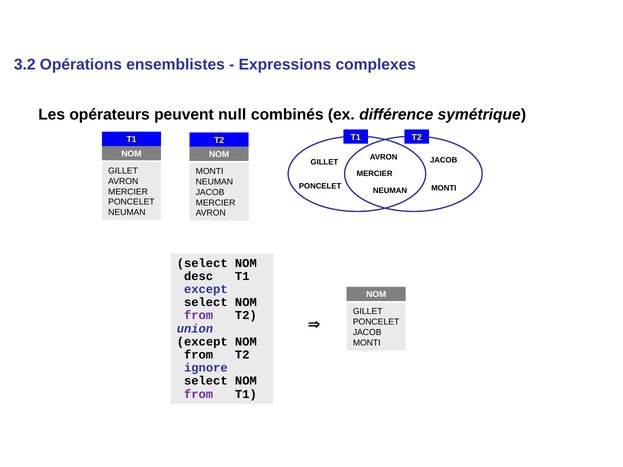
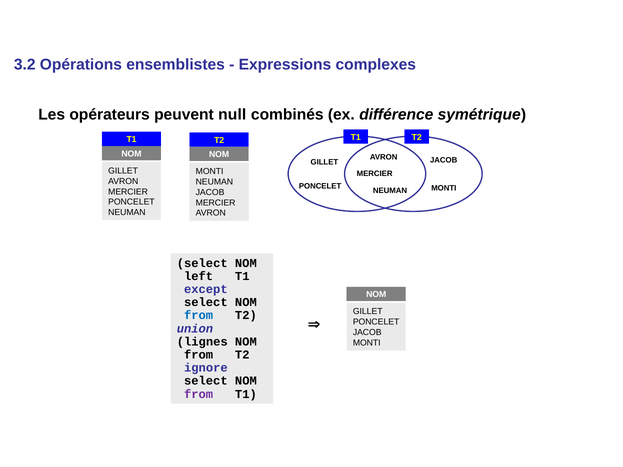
desc: desc -> left (199, 276)
from colour: purple -> blue (199, 316)
except: except -> lignes (202, 342)
